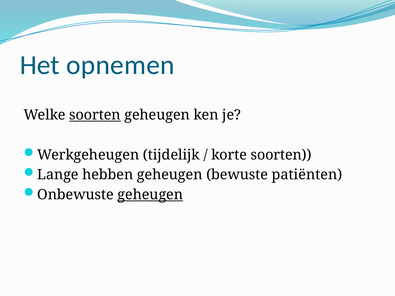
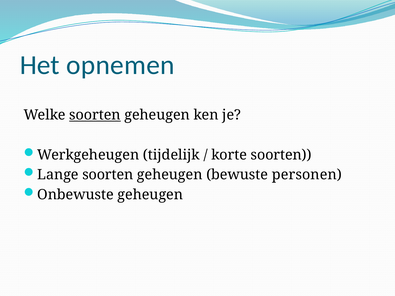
Lange hebben: hebben -> soorten (108, 175)
patiënten: patiënten -> personen (307, 175)
geheugen underline: present -> none (150, 195)
